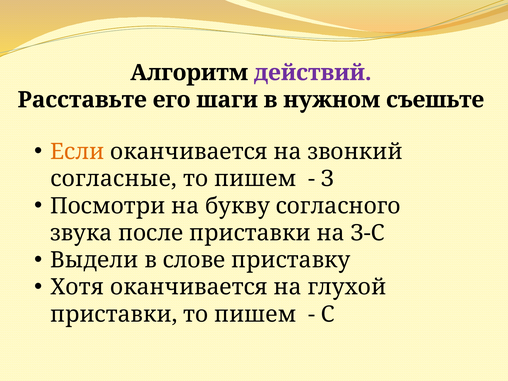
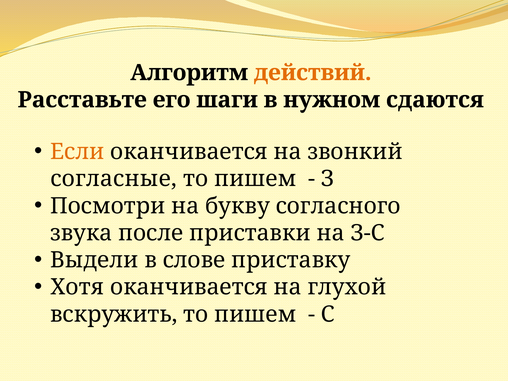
действий colour: purple -> orange (313, 73)
съешьте: съешьте -> сдаются (435, 100)
приставки: приставки -> вскружить (114, 314)
